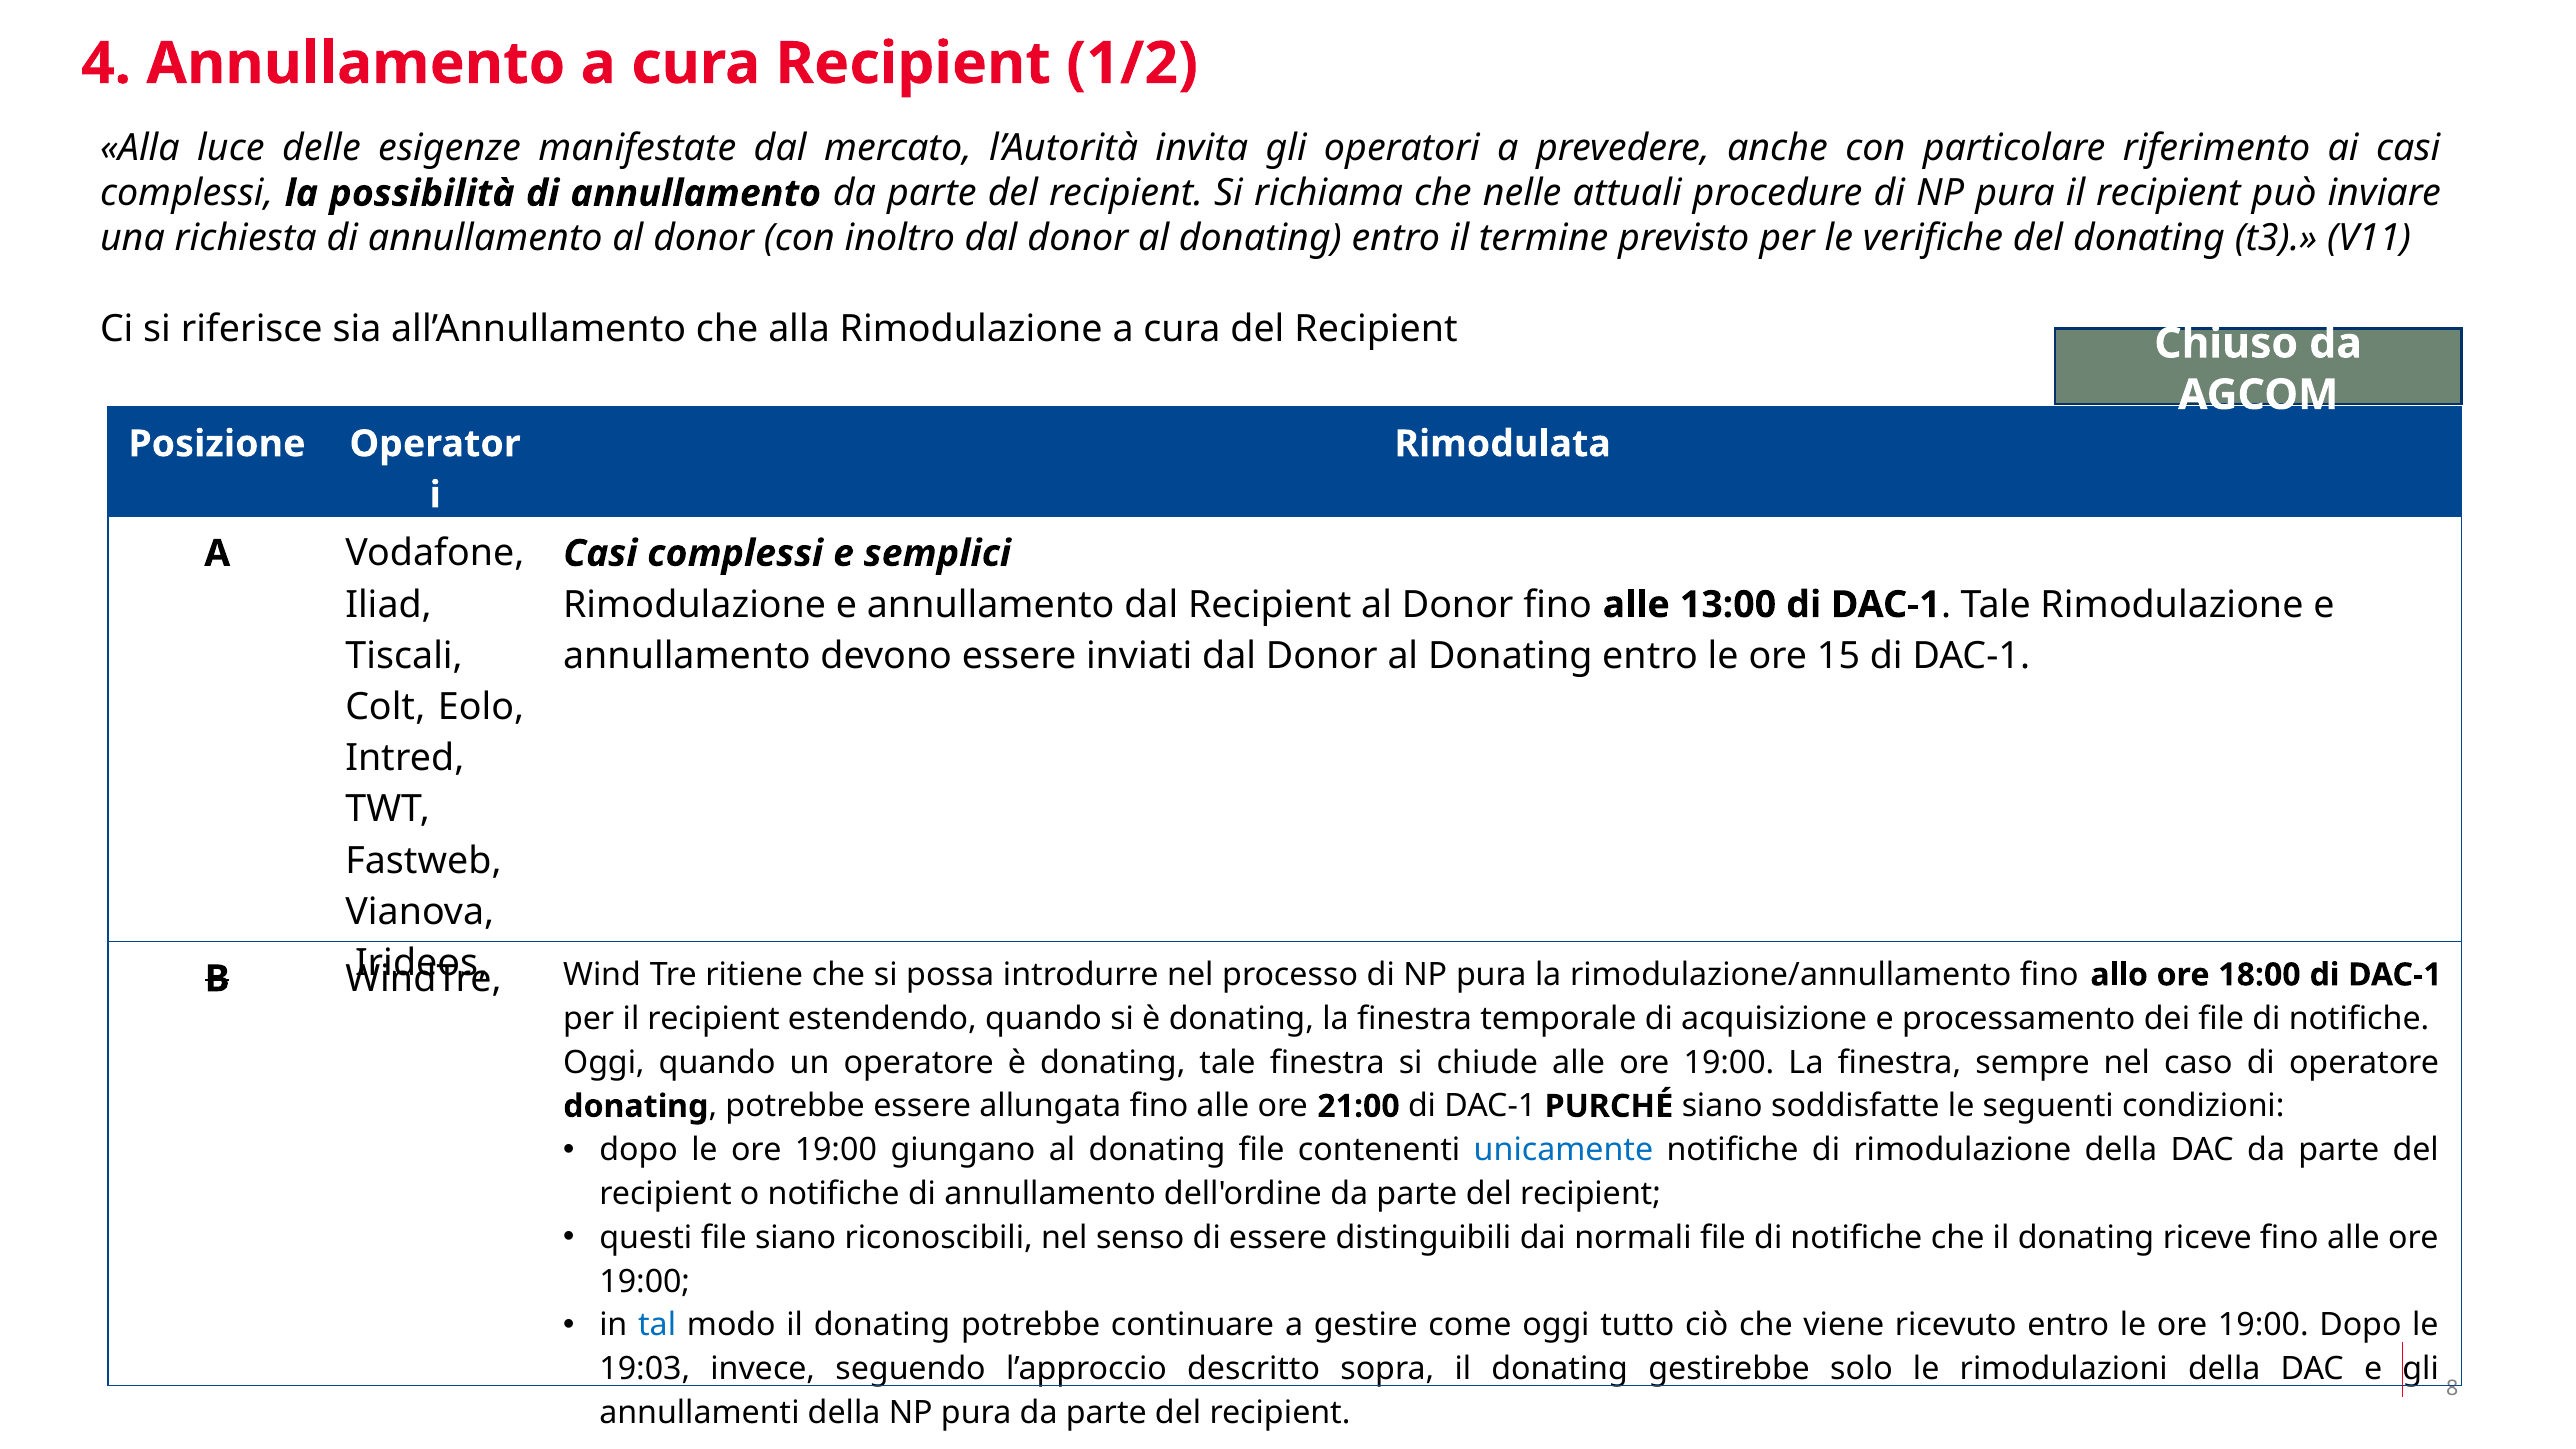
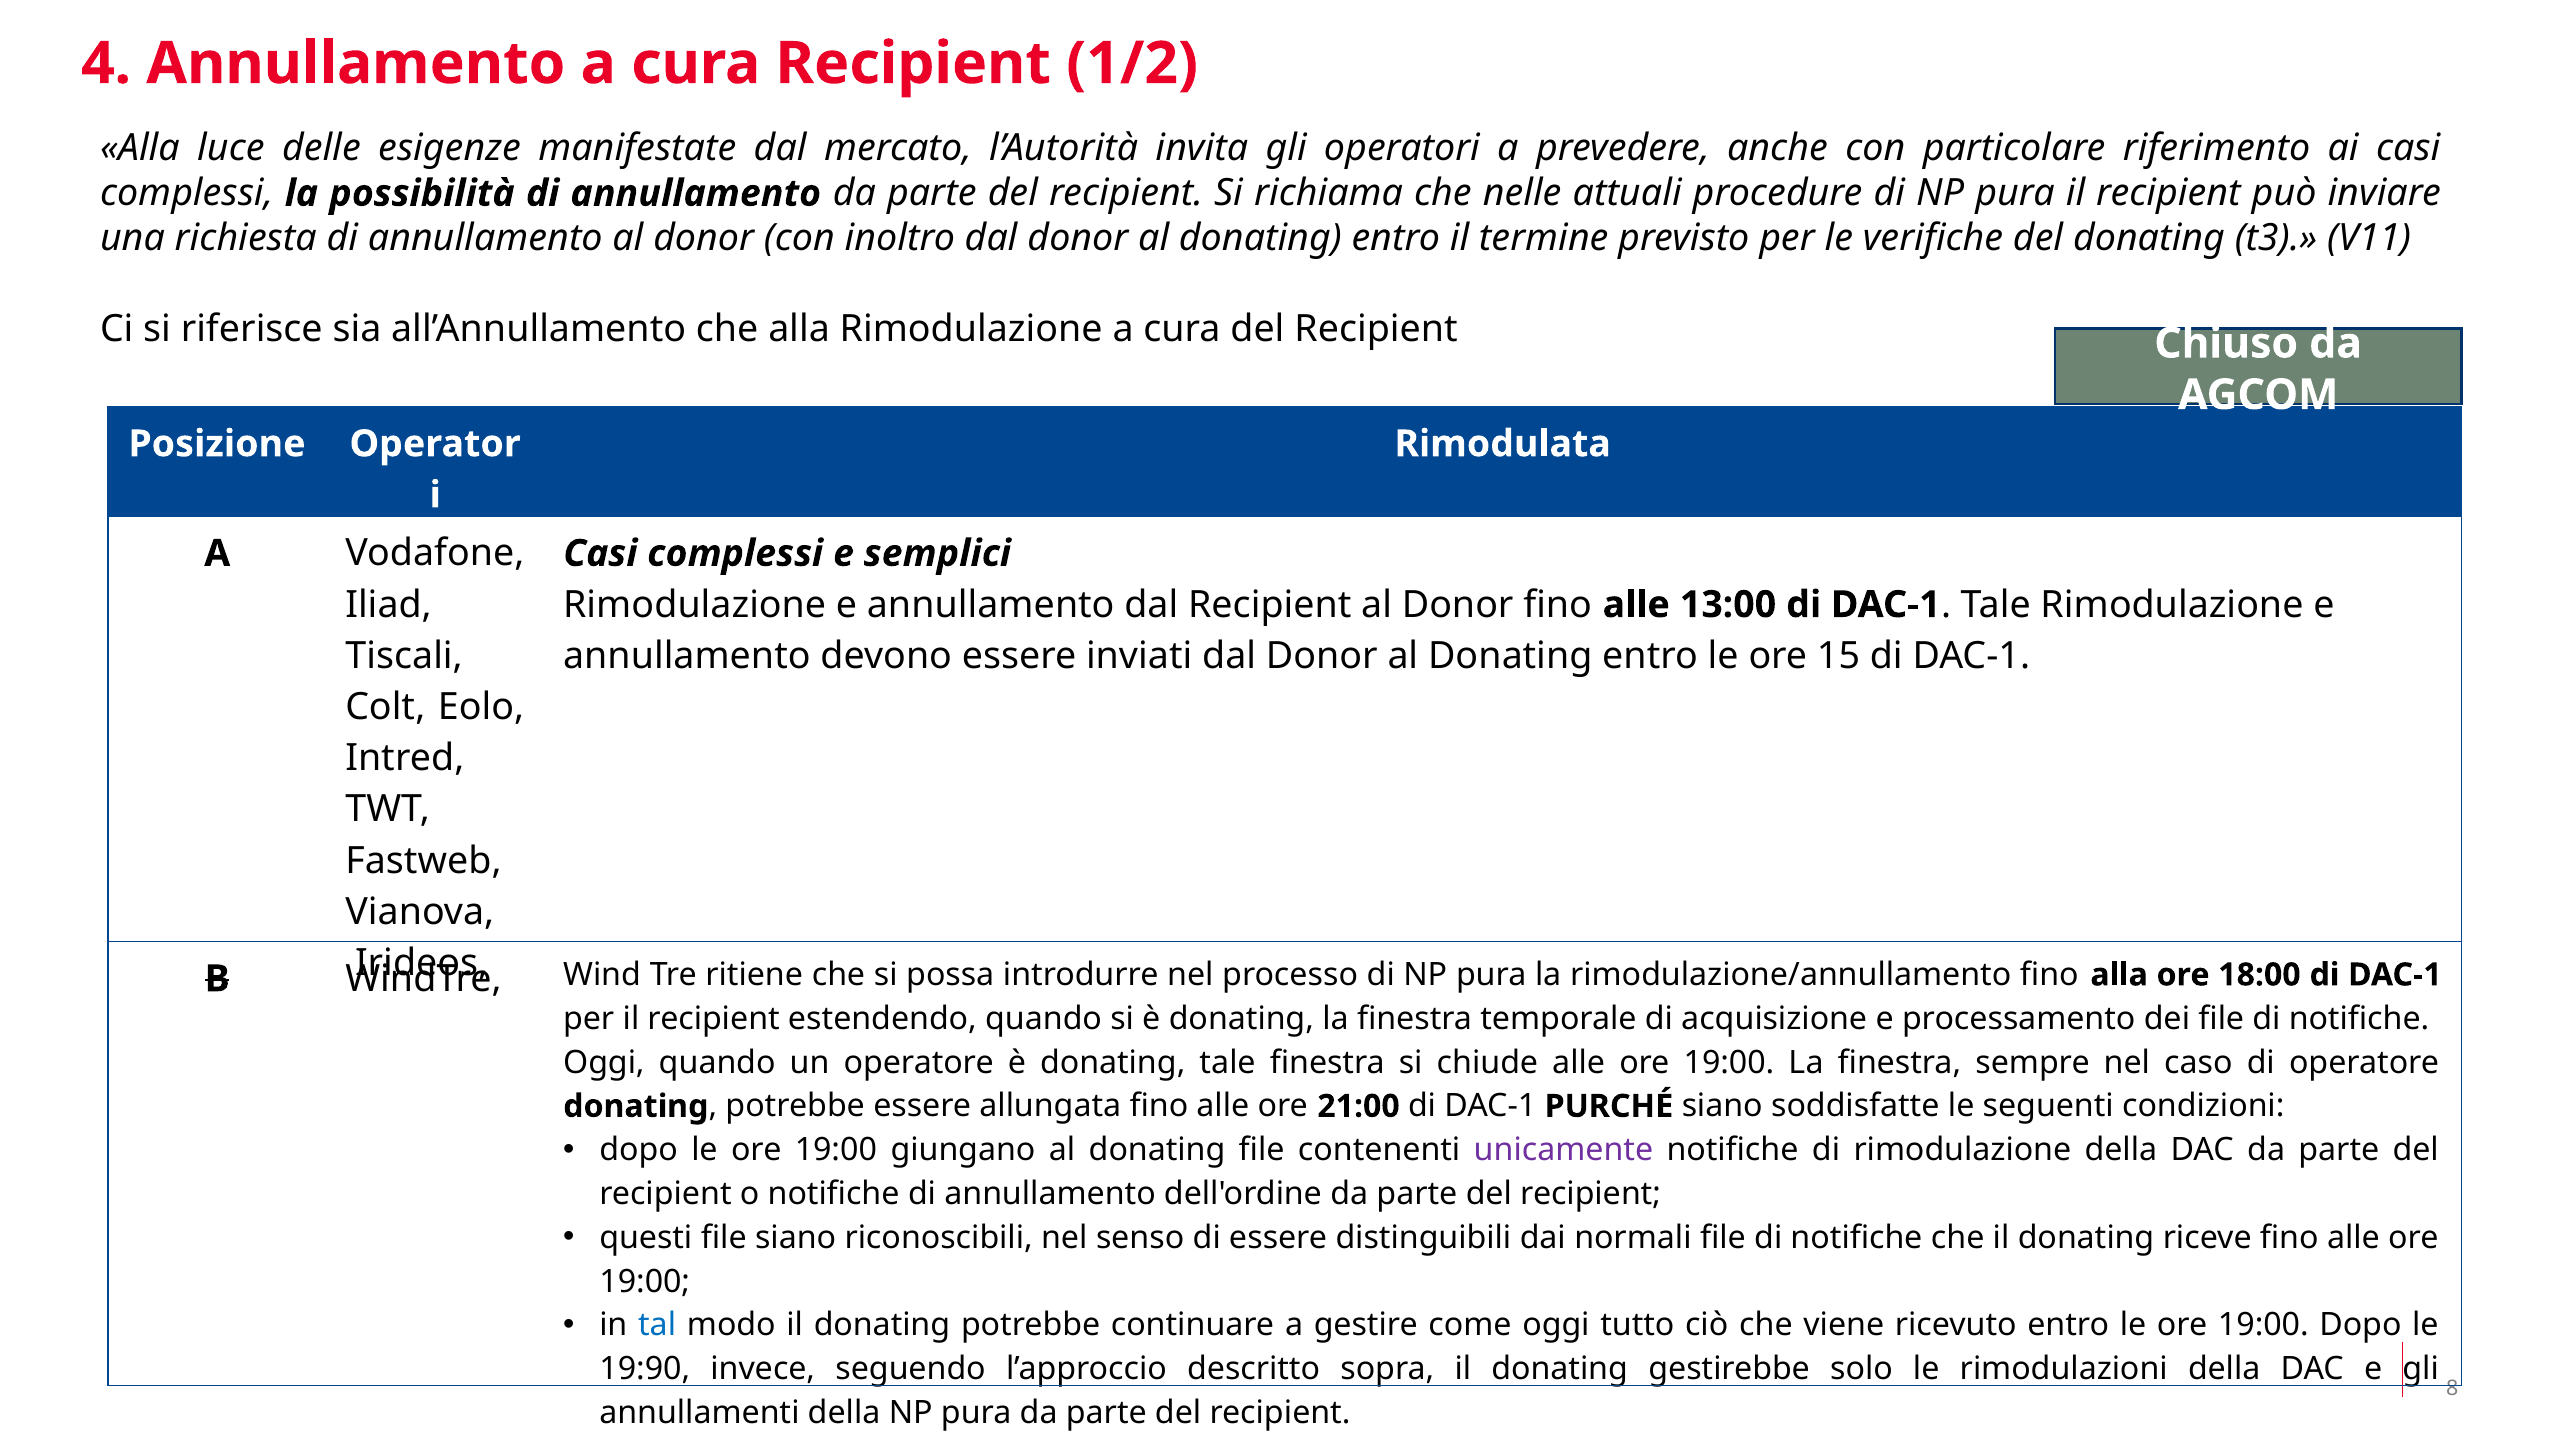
fino allo: allo -> alla (2119, 975)
unicamente colour: blue -> purple (1563, 1150)
19:03: 19:03 -> 19:90 (645, 1369)
